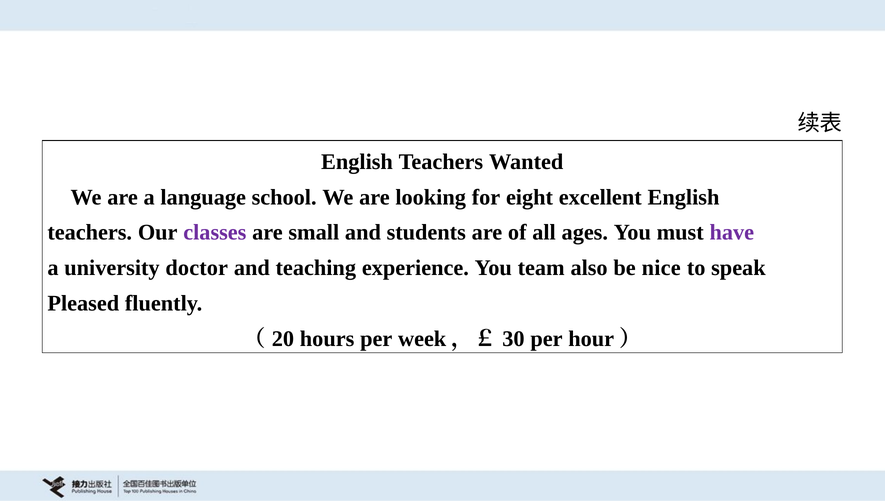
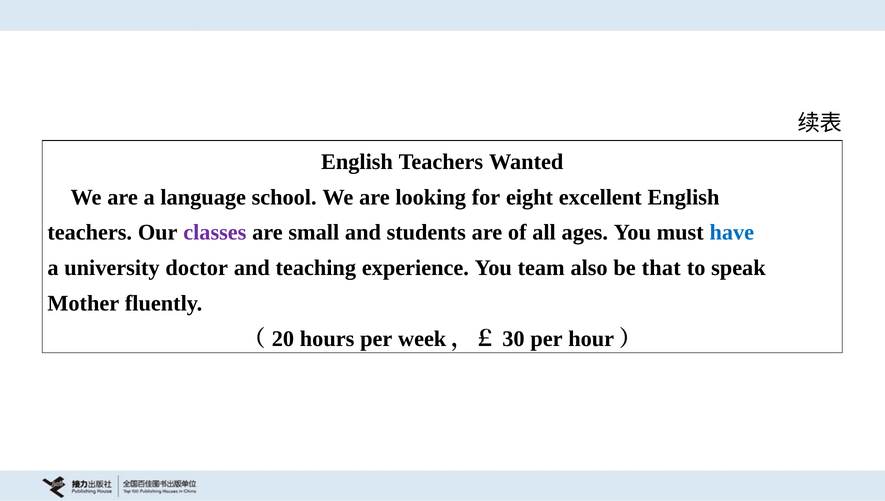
have colour: purple -> blue (732, 232)
nice: nice -> that (661, 268)
Pleased: Pleased -> Mother (83, 303)
